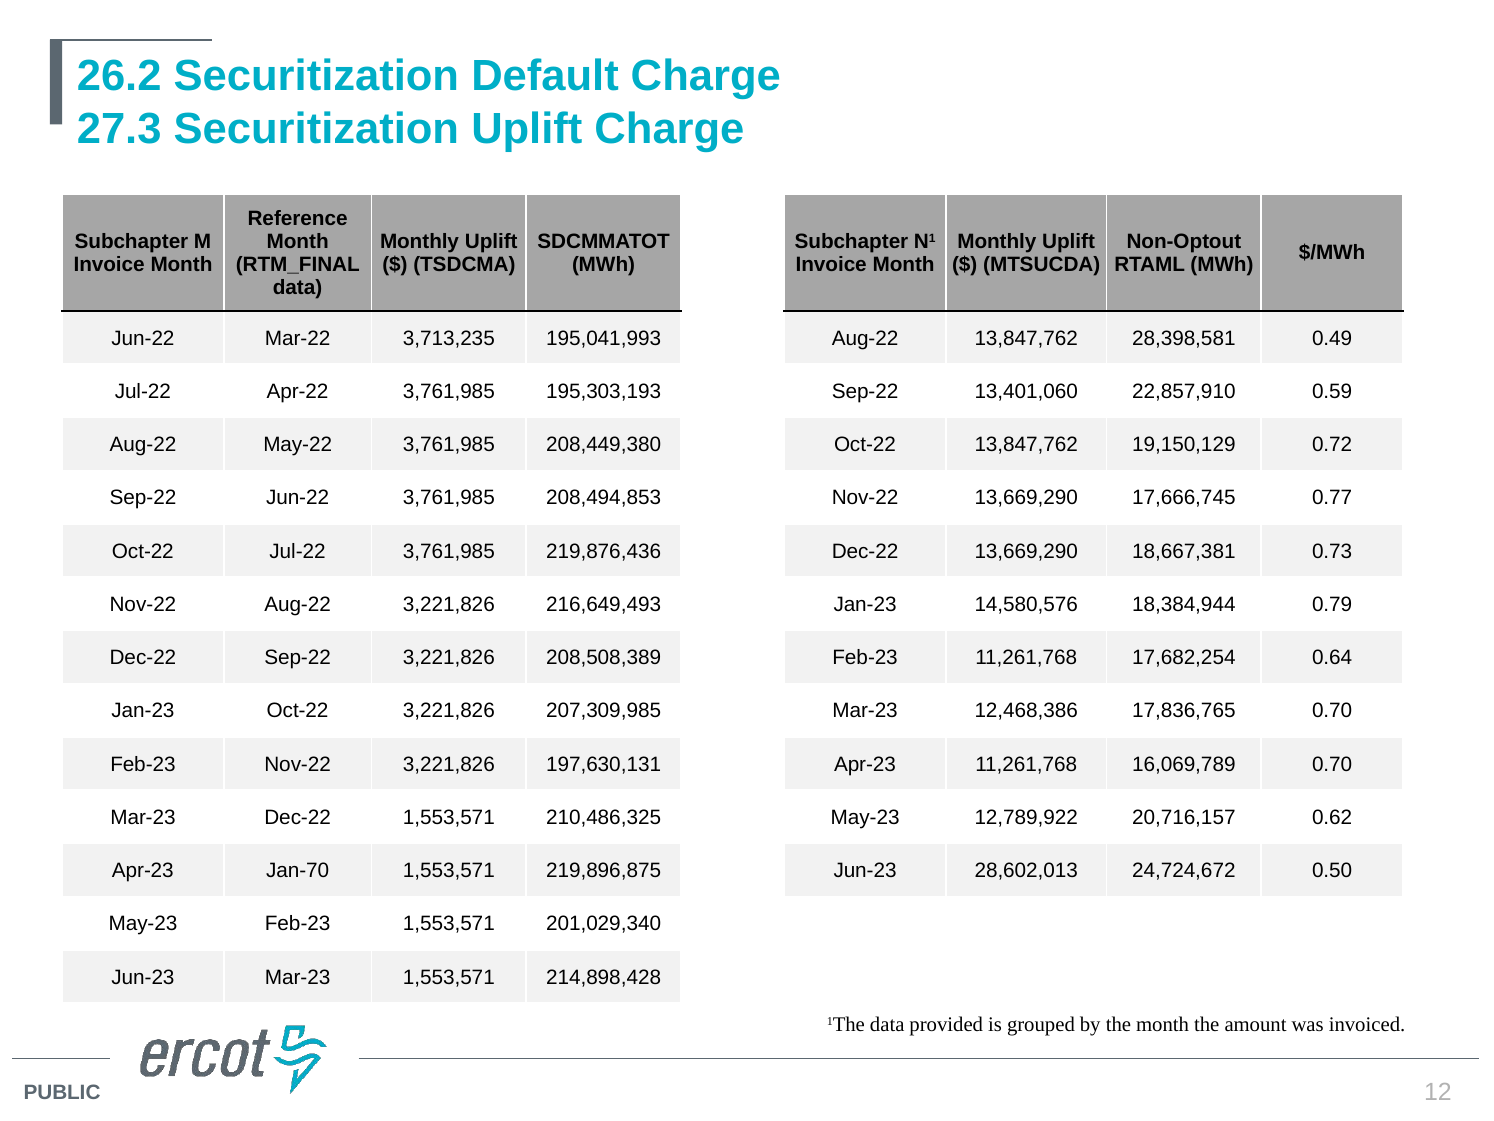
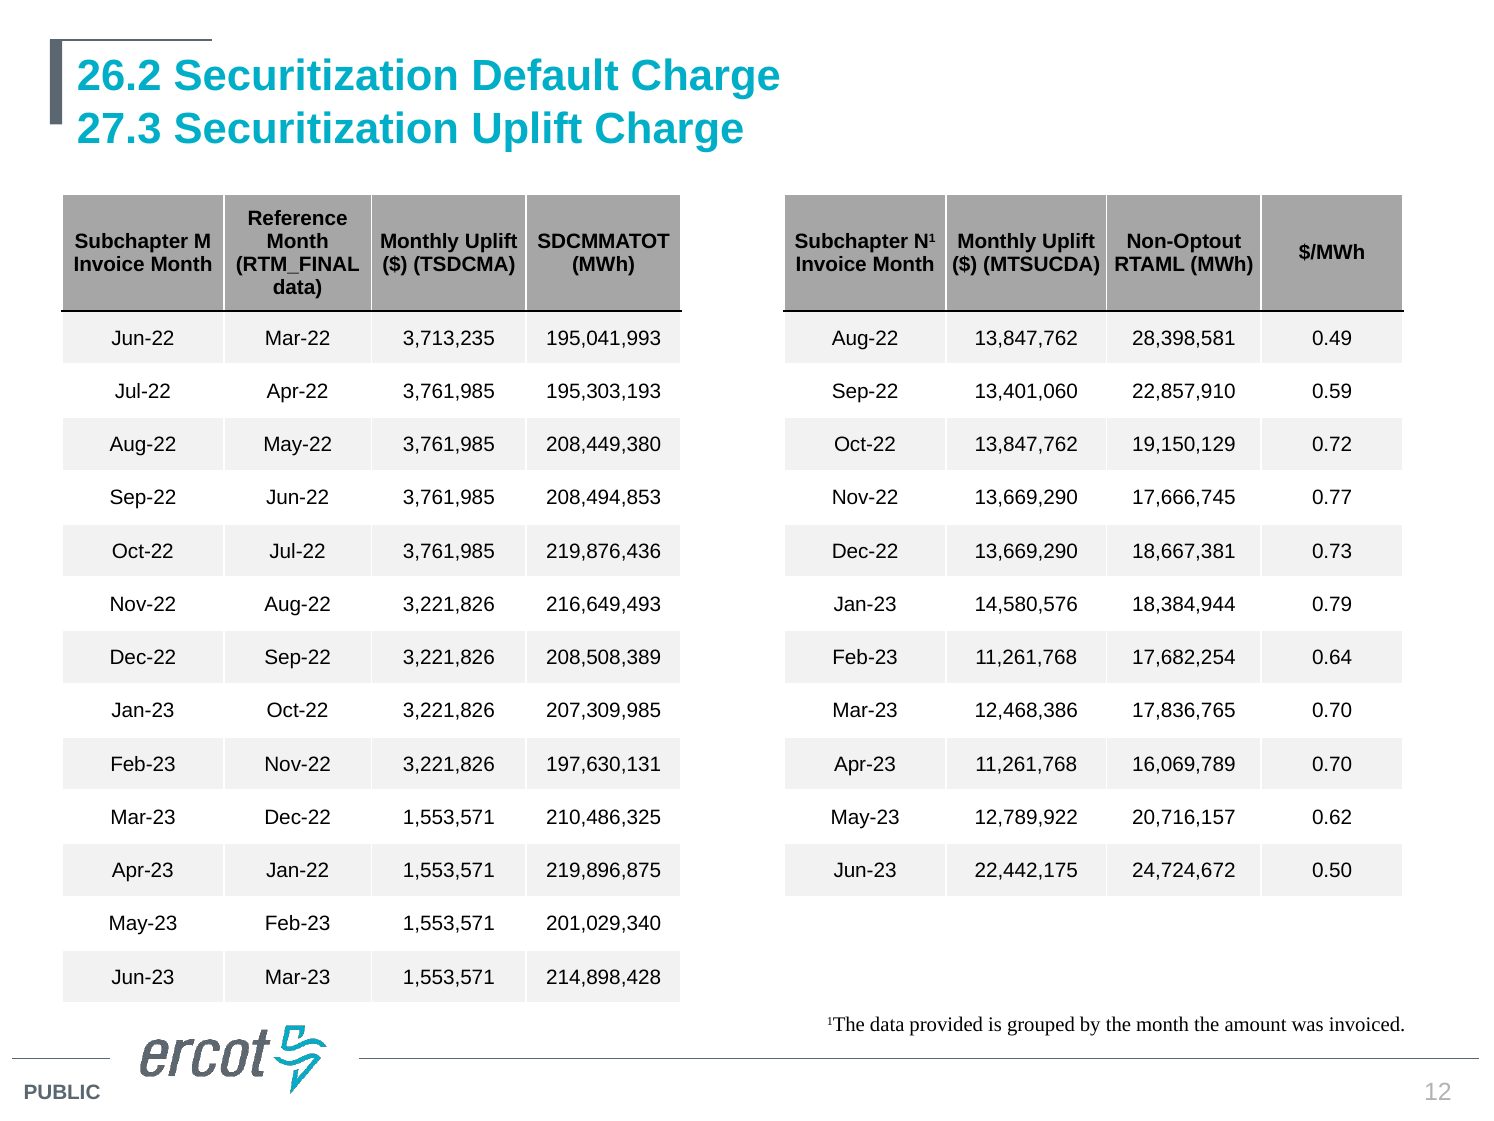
Jan-70: Jan-70 -> Jan-22 (298, 870)
28,602,013: 28,602,013 -> 22,442,175 (1026, 870)
